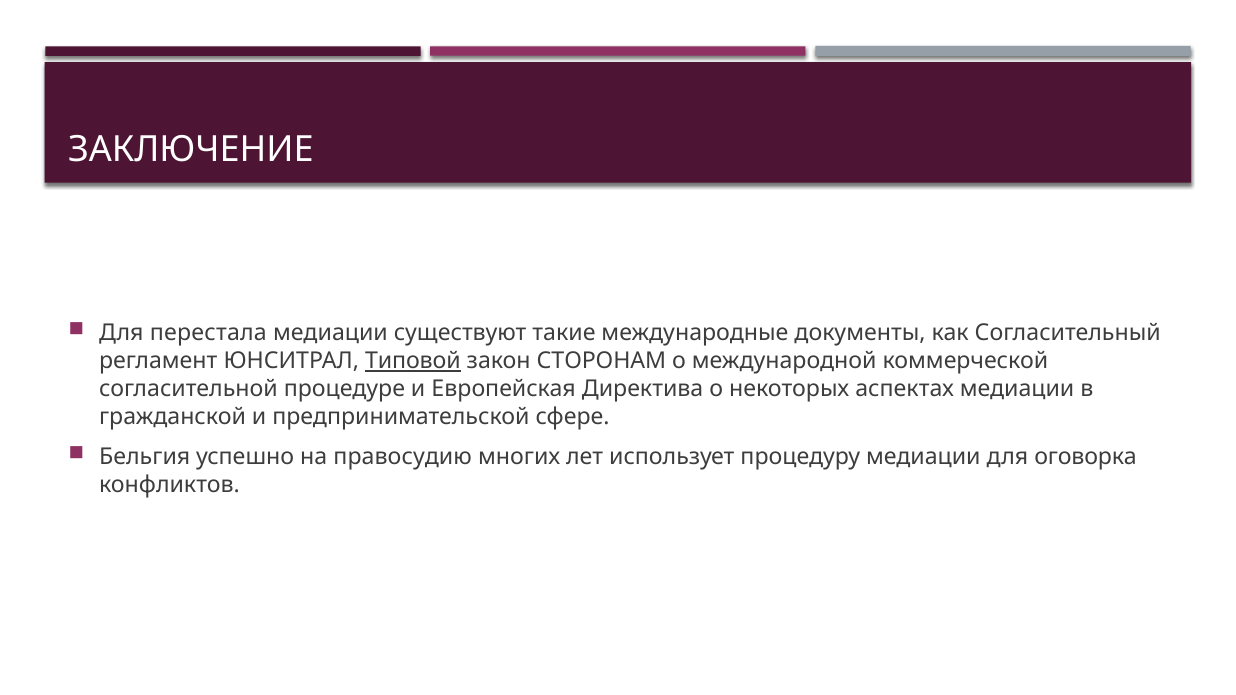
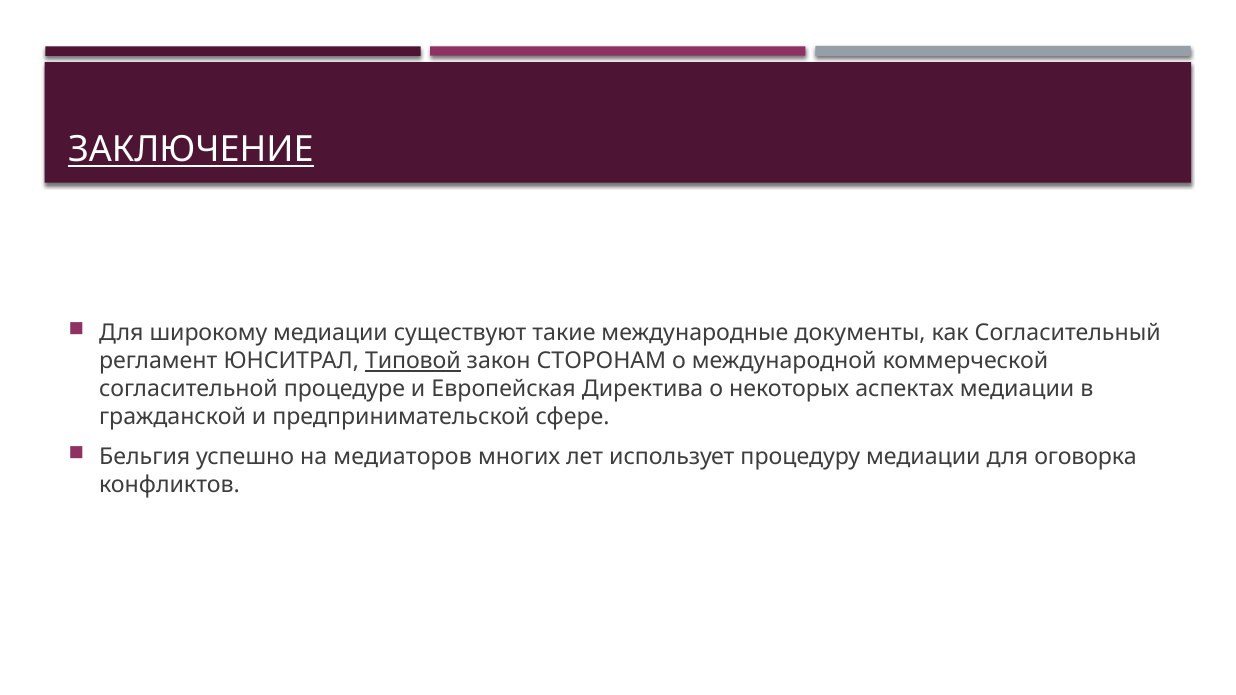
ЗАКЛЮЧЕНИЕ underline: none -> present (191, 150)
перестала: перестала -> широкому (208, 333)
правосудию: правосудию -> медиаторов (403, 457)
